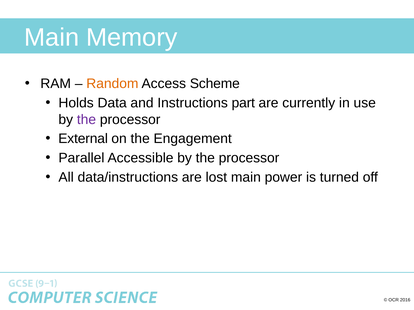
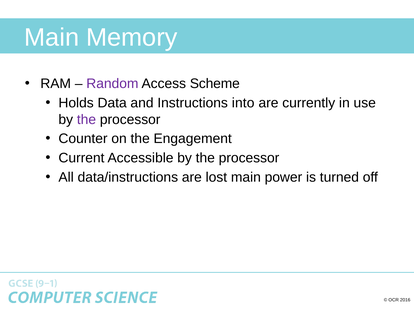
Random colour: orange -> purple (112, 84)
part: part -> into (243, 103)
External: External -> Counter (83, 139)
Parallel: Parallel -> Current (81, 158)
